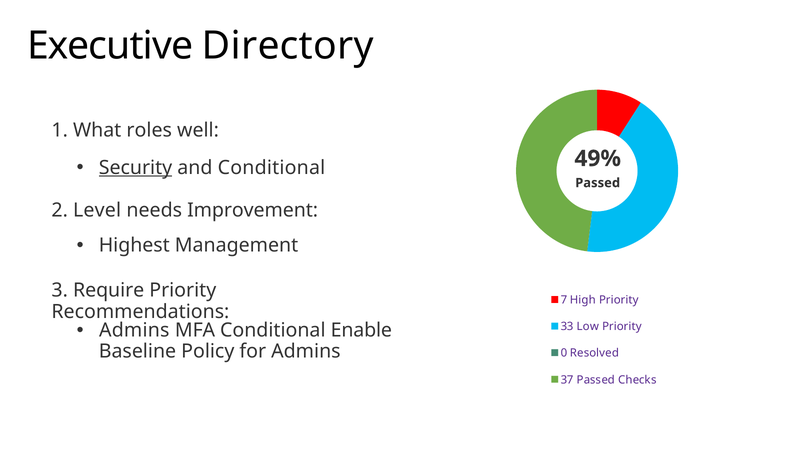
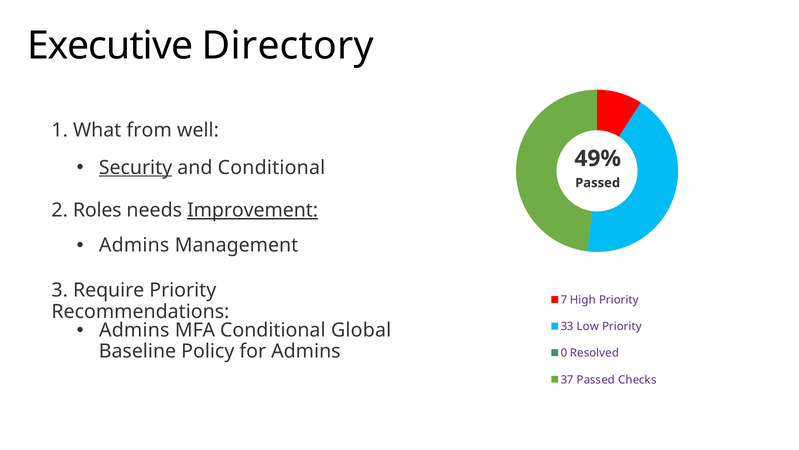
roles: roles -> from (149, 130)
Level: Level -> Roles (97, 210)
Improvement underline: none -> present (253, 210)
Highest: Highest -> Admins (134, 245)
Enable: Enable -> Global (361, 330)
